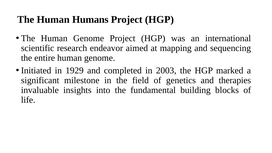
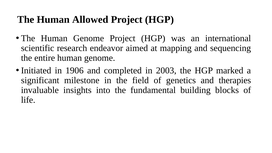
Humans: Humans -> Allowed (90, 20)
1929: 1929 -> 1906 (75, 71)
